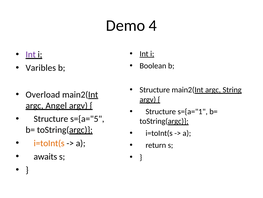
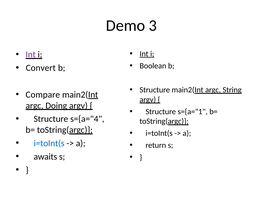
4: 4 -> 3 (153, 25)
Varibles: Varibles -> Convert (41, 68)
Overload: Overload -> Compare (43, 94)
Angel: Angel -> Doing (56, 105)
s={a="5: s={a="5 -> s={a="4 (87, 118)
i=toInt(s colour: orange -> blue (49, 143)
